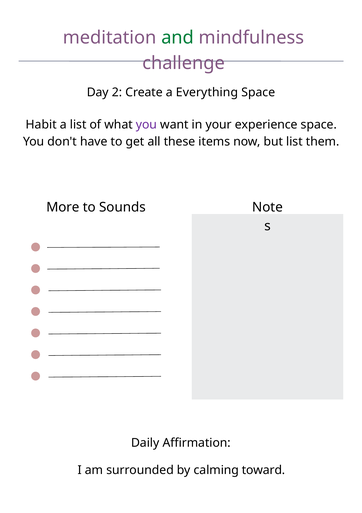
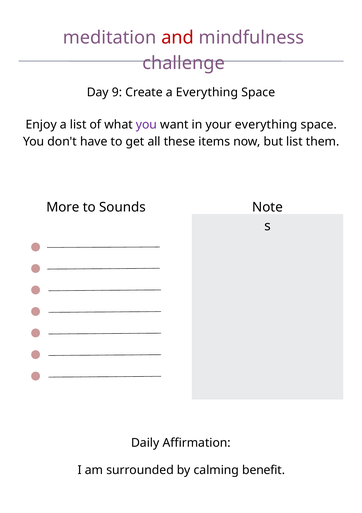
and colour: green -> red (178, 37)
2: 2 -> 9 (117, 92)
Habit: Habit -> Enjoy (41, 124)
your experience: experience -> everything (266, 124)
toward: toward -> benefit (264, 469)
